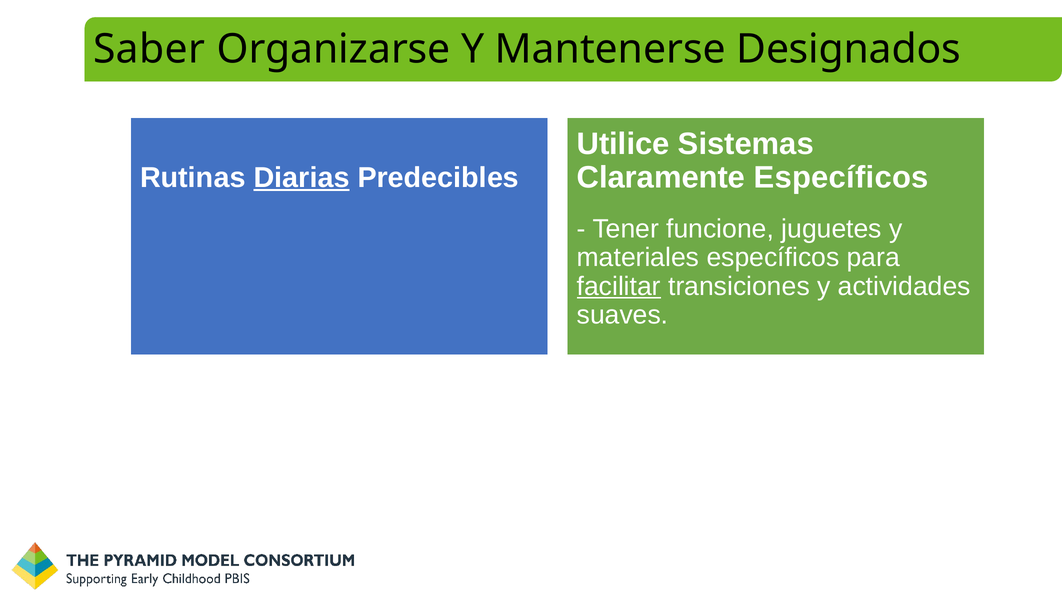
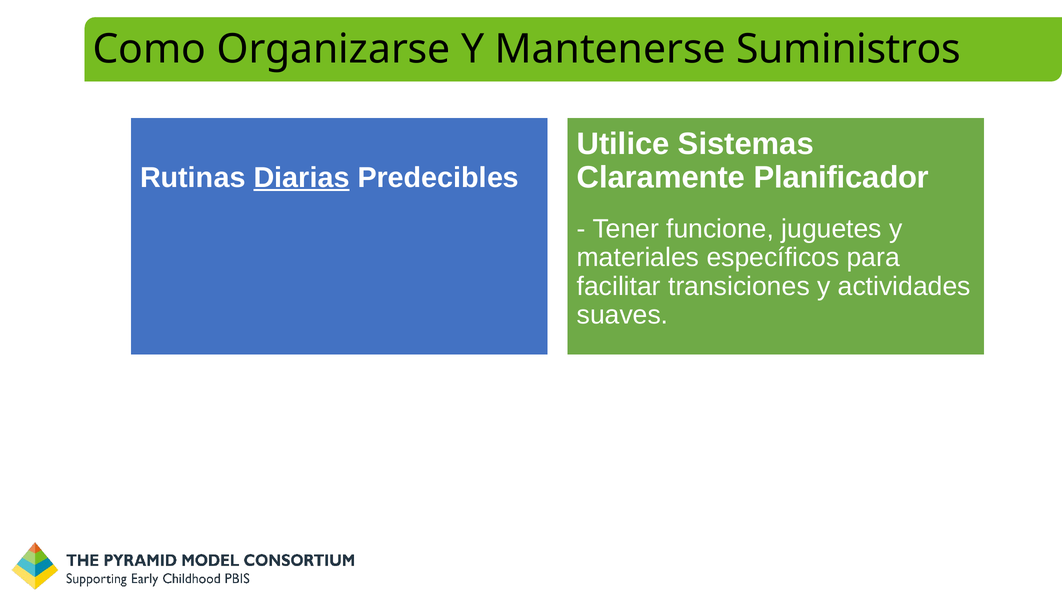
Saber: Saber -> Como (149, 49)
Designados: Designados -> Suministros (849, 49)
Claramente Específicos: Específicos -> Planificador (841, 177)
facilitar underline: present -> none (619, 286)
